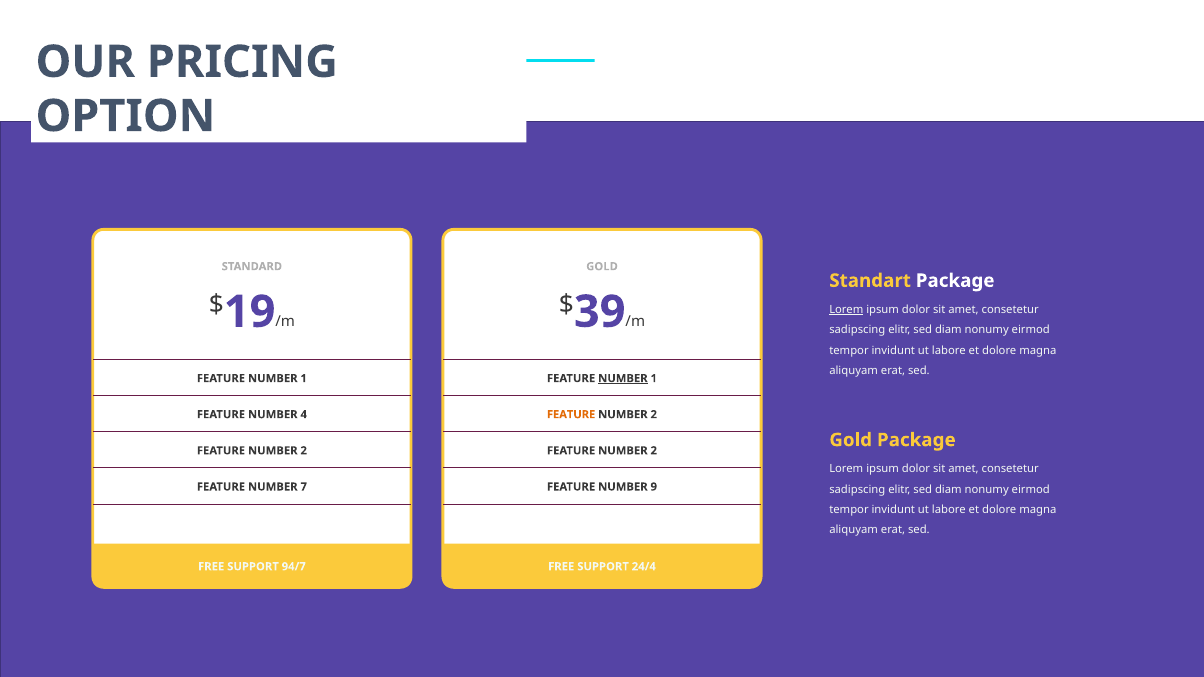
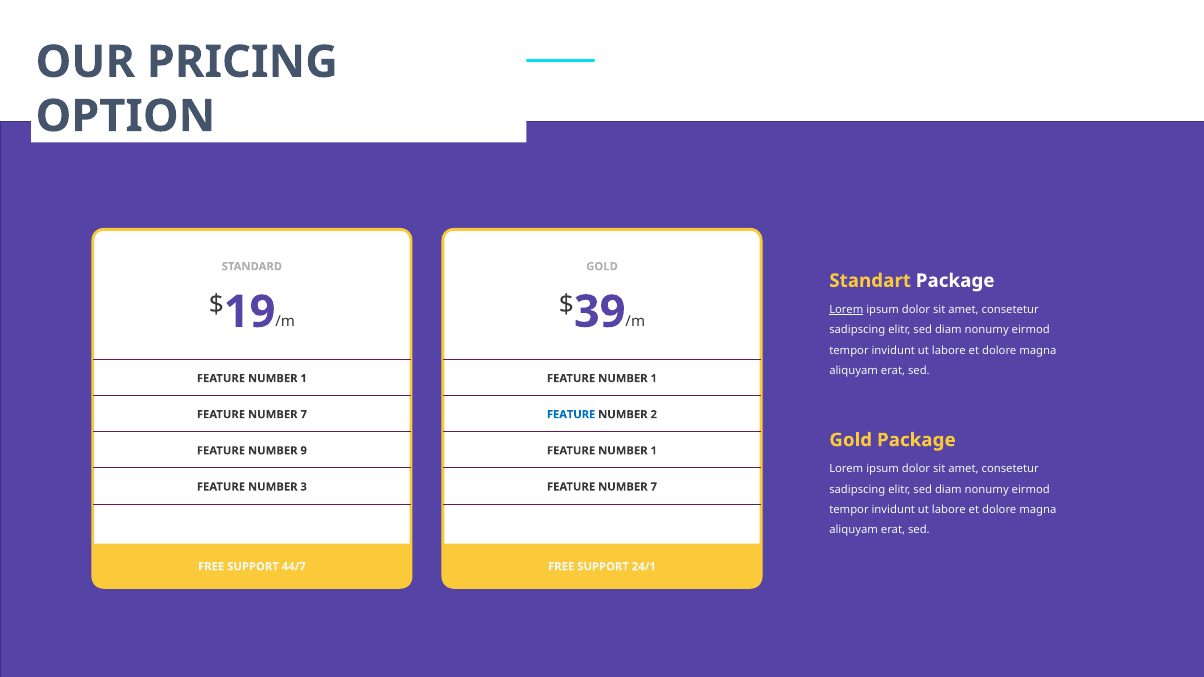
NUMBER underline: present -> none (623, 379)
4: 4 -> 7 (304, 415)
FEATURE colour: orange -> blue (571, 415)
2: 2 -> 9 (304, 451)
2: 2 -> 1 (654, 451)
7: 7 -> 3 (304, 487)
9: 9 -> 7 (654, 487)
94/7: 94/7 -> 44/7 (294, 567)
24/4: 24/4 -> 24/1 (644, 567)
